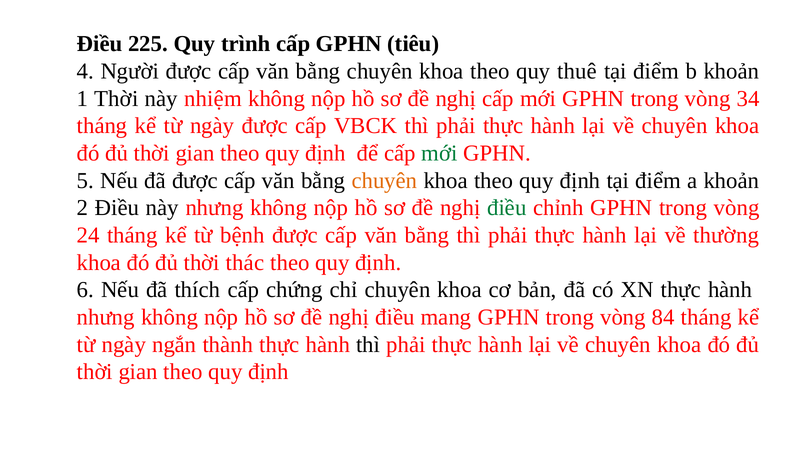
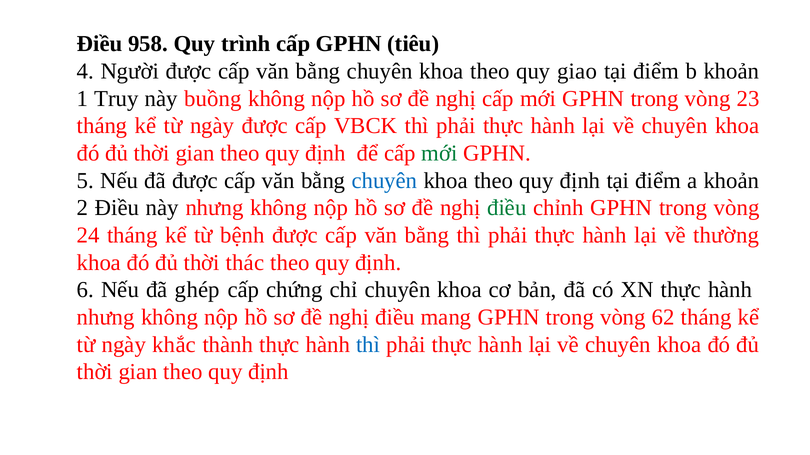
225: 225 -> 958 (148, 44)
thuê: thuê -> giao (577, 71)
1 Thời: Thời -> Truy (117, 99)
nhiệm: nhiệm -> buồng (213, 99)
34: 34 -> 23 (748, 99)
chuyên colour: orange -> blue (384, 181)
thích: thích -> ghép (197, 290)
84: 84 -> 62 (663, 318)
ngắn: ngắn -> khắc (174, 345)
thì colour: black -> blue (368, 345)
